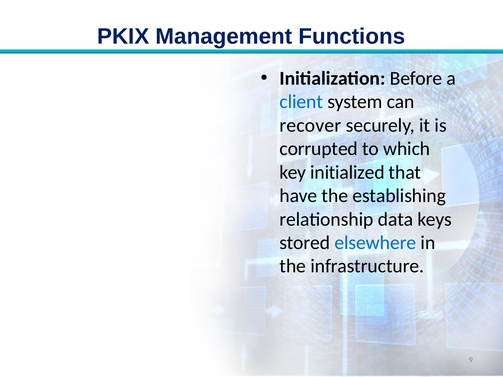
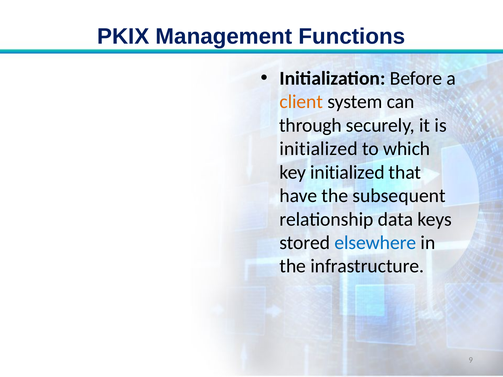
client colour: blue -> orange (301, 102)
recover: recover -> through (311, 125)
corrupted: corrupted -> initialized (319, 149)
establishing: establishing -> subsequent (399, 196)
